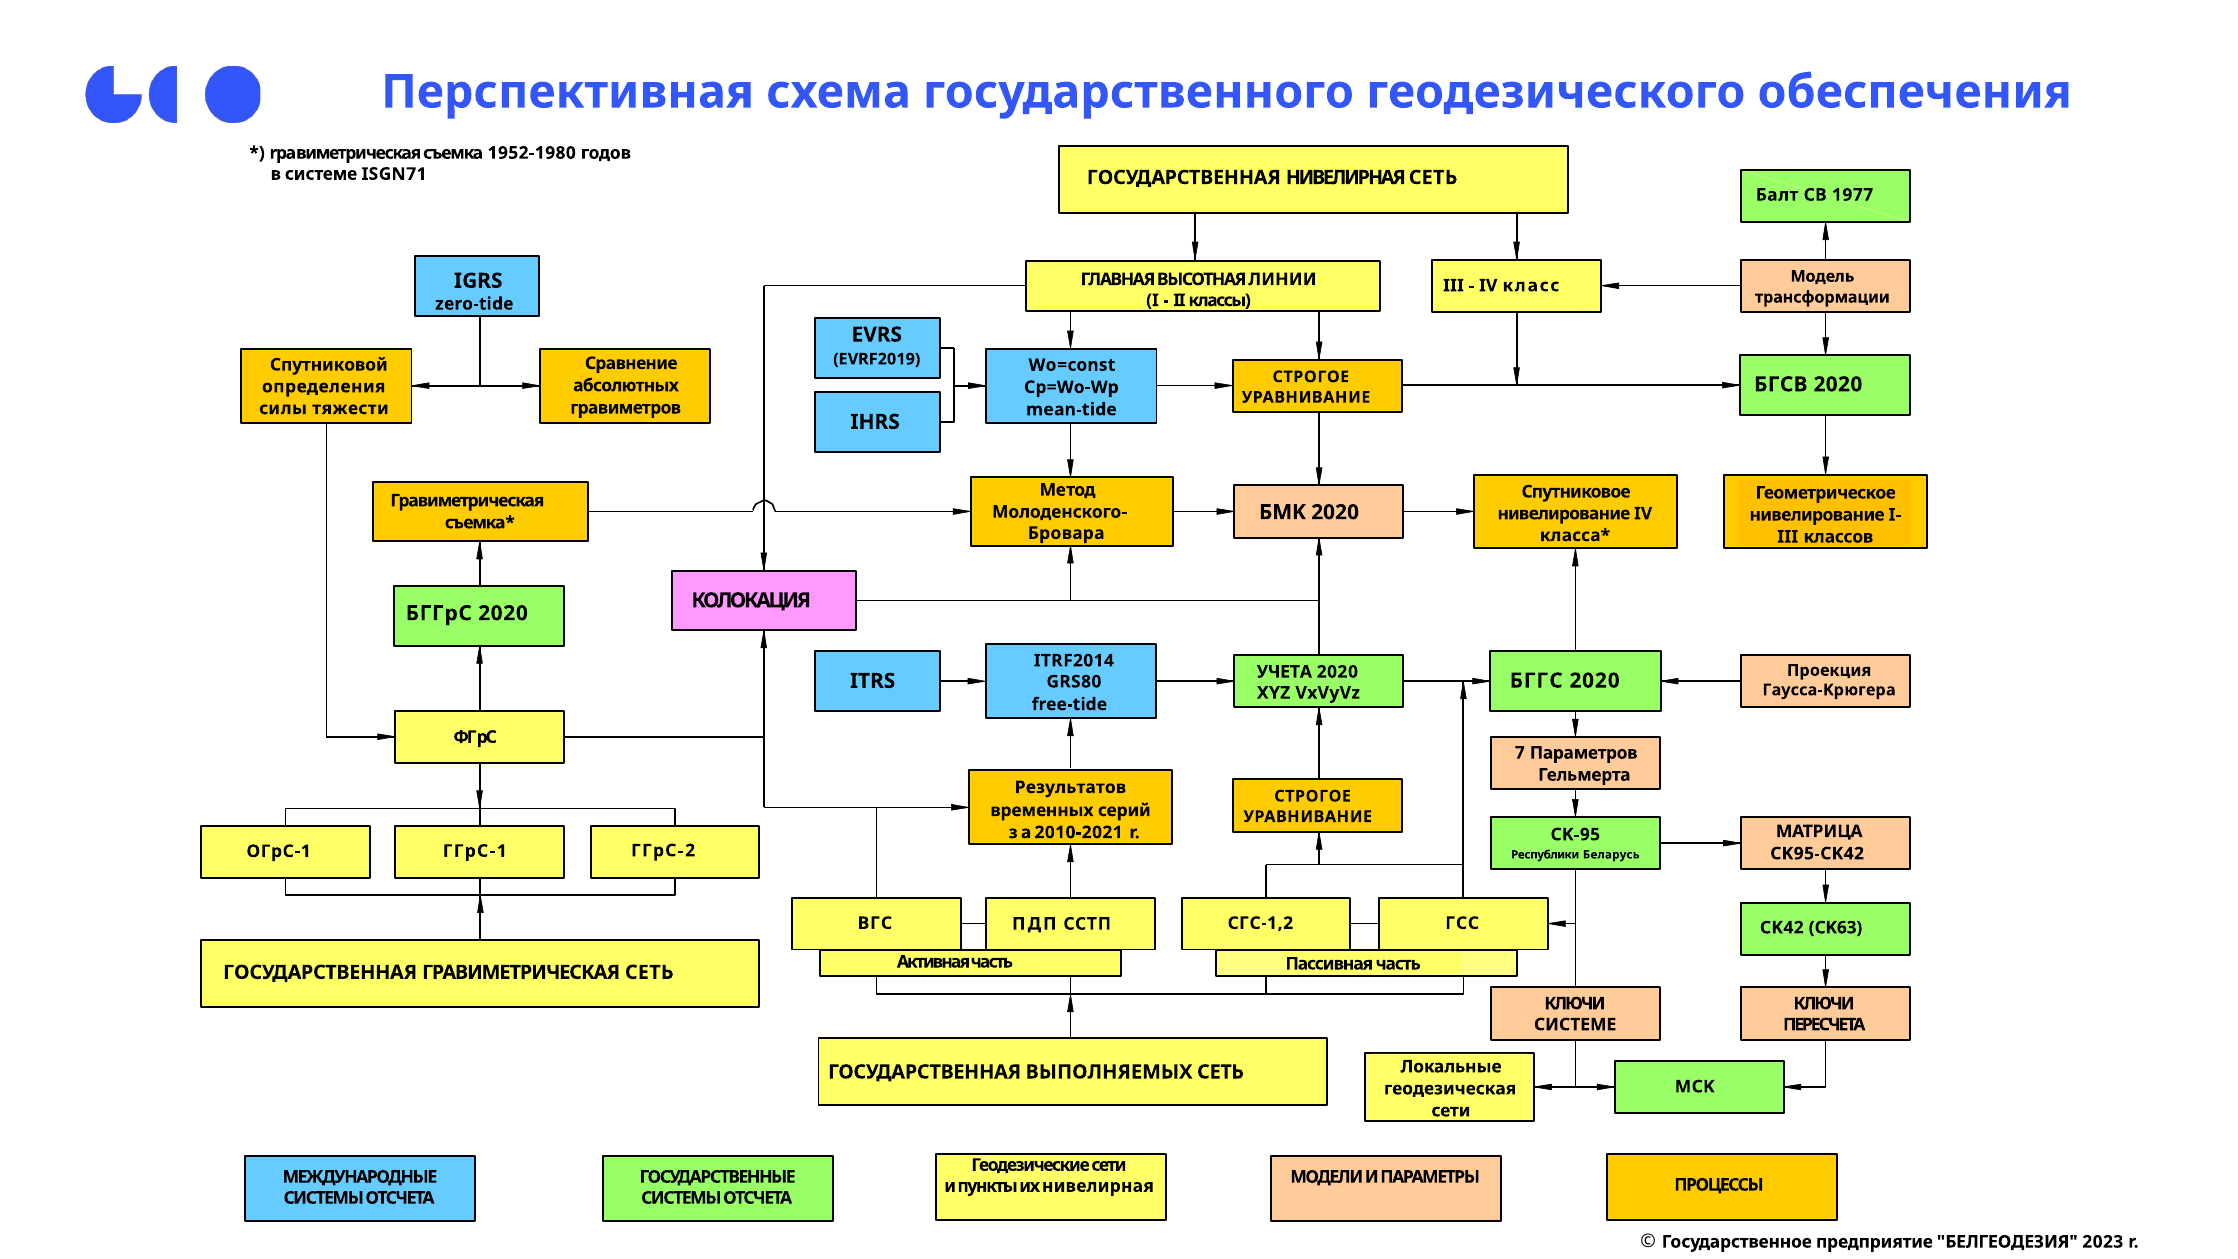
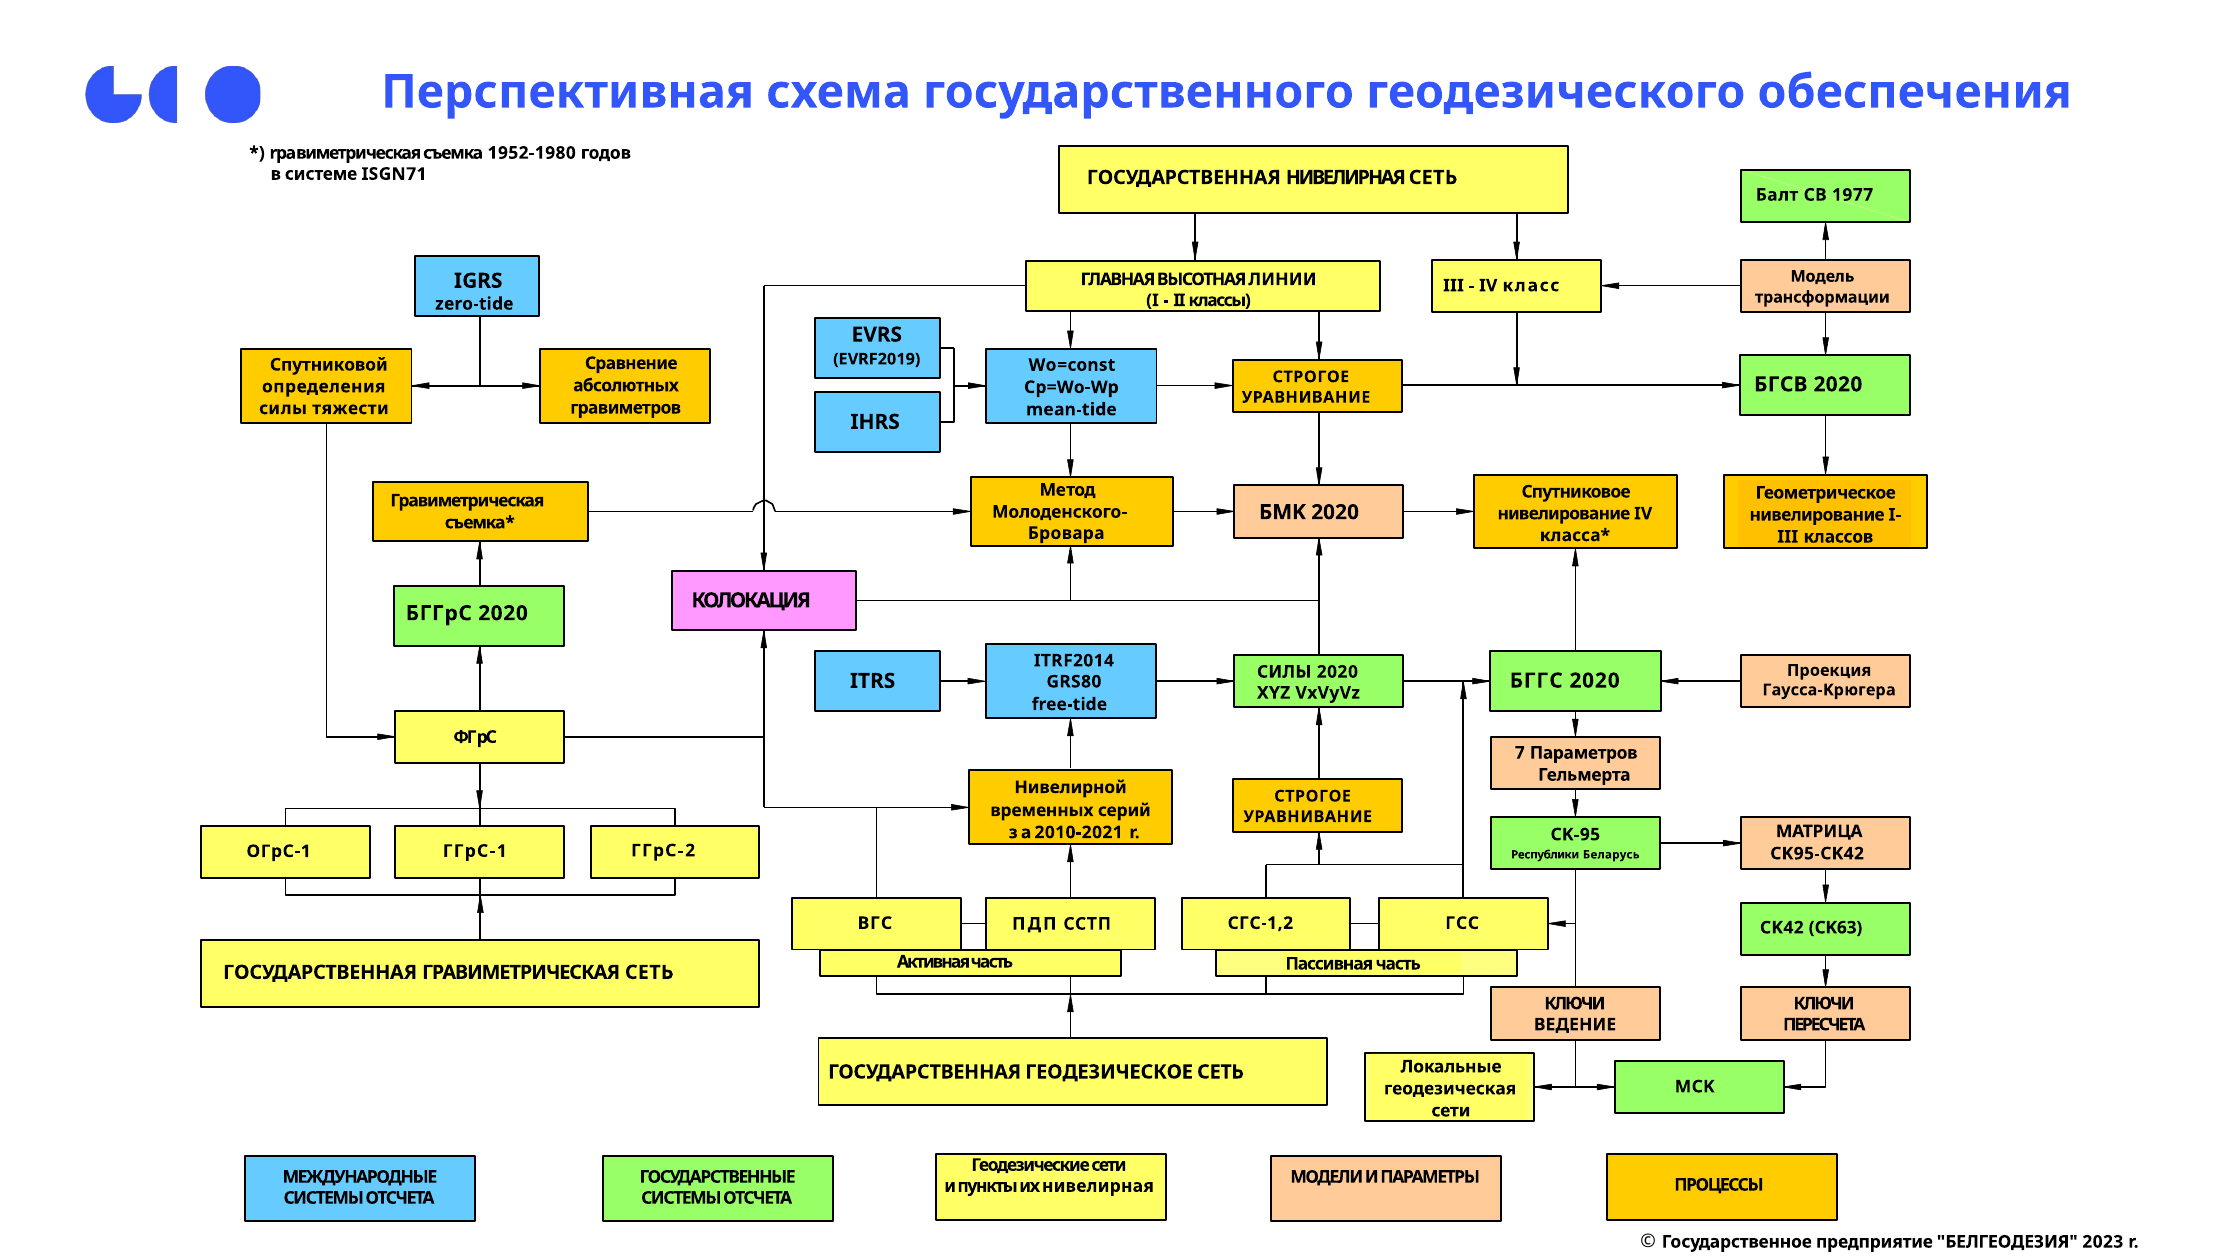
УЧЕТА: УЧЕТА -> СИЛЫ (1284, 672)
Результатов: Результатов -> Нивелирной (1071, 787)
СИСТЕМЕ: СИСТЕМЕ -> ВЕДЕНИЕ (1575, 1024)
ВЫПОЛНЯЕМЫХ: ВЫПОЛНЯЕМЫХ -> ГЕОДЕЗИЧЕСКОЕ (1109, 1072)
